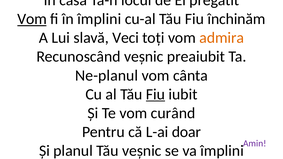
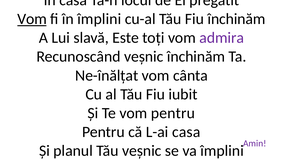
Veci: Veci -> Este (126, 38)
admira colour: orange -> purple (222, 38)
veșnic preaiubit: preaiubit -> închinăm (196, 57)
Ne-planul: Ne-planul -> Ne-înălțat (107, 76)
Fiu underline: present -> none (155, 94)
vom curând: curând -> pentru (173, 113)
L-ai doar: doar -> casa (186, 132)
